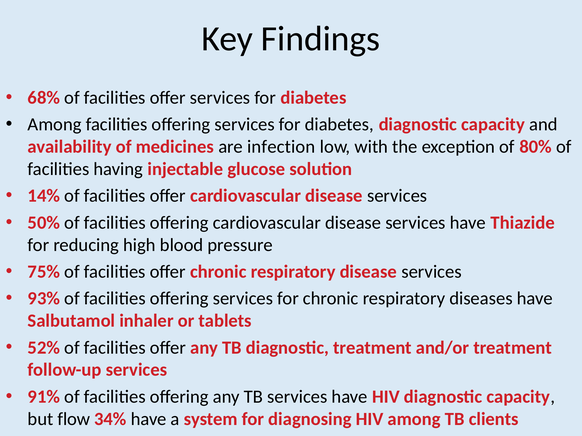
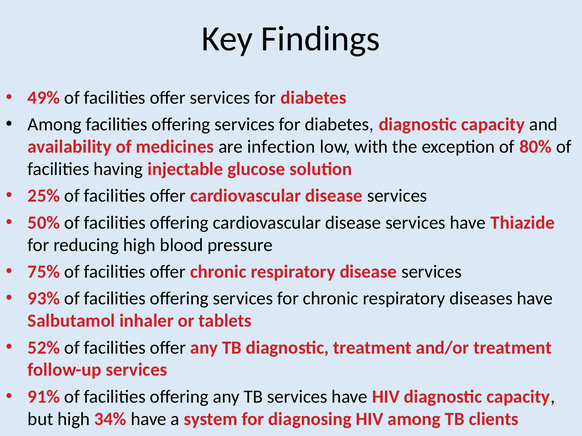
68%: 68% -> 49% (44, 98)
14%: 14% -> 25% (44, 196)
but flow: flow -> high (74, 419)
